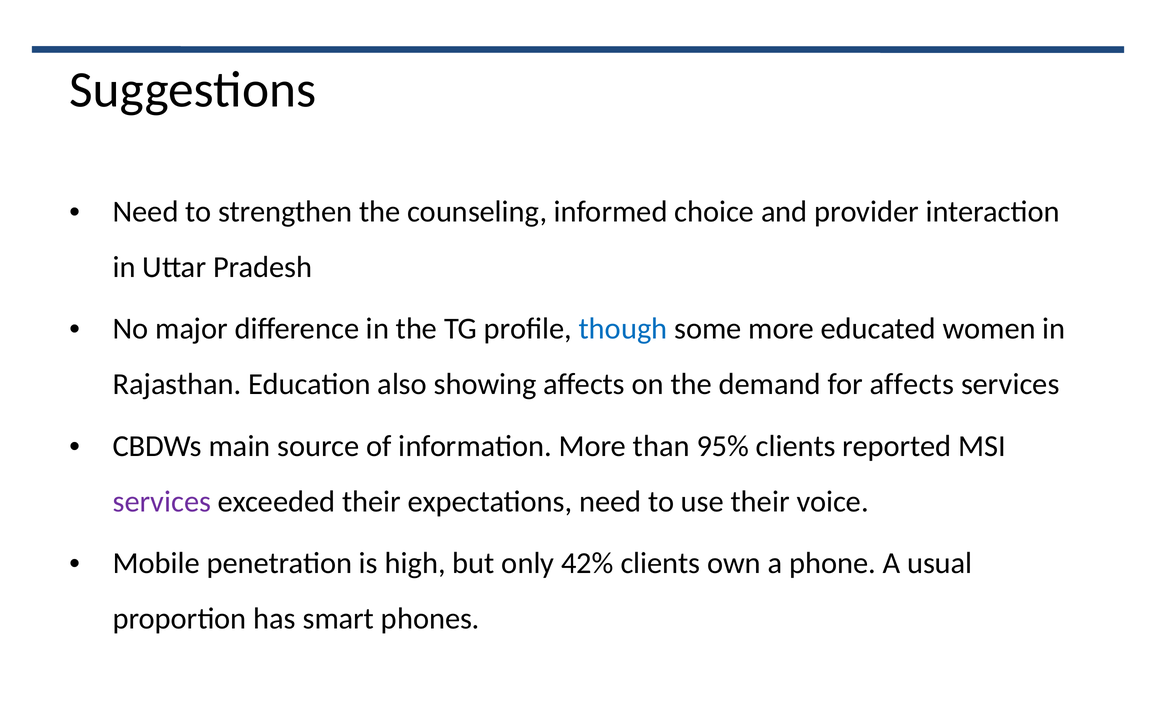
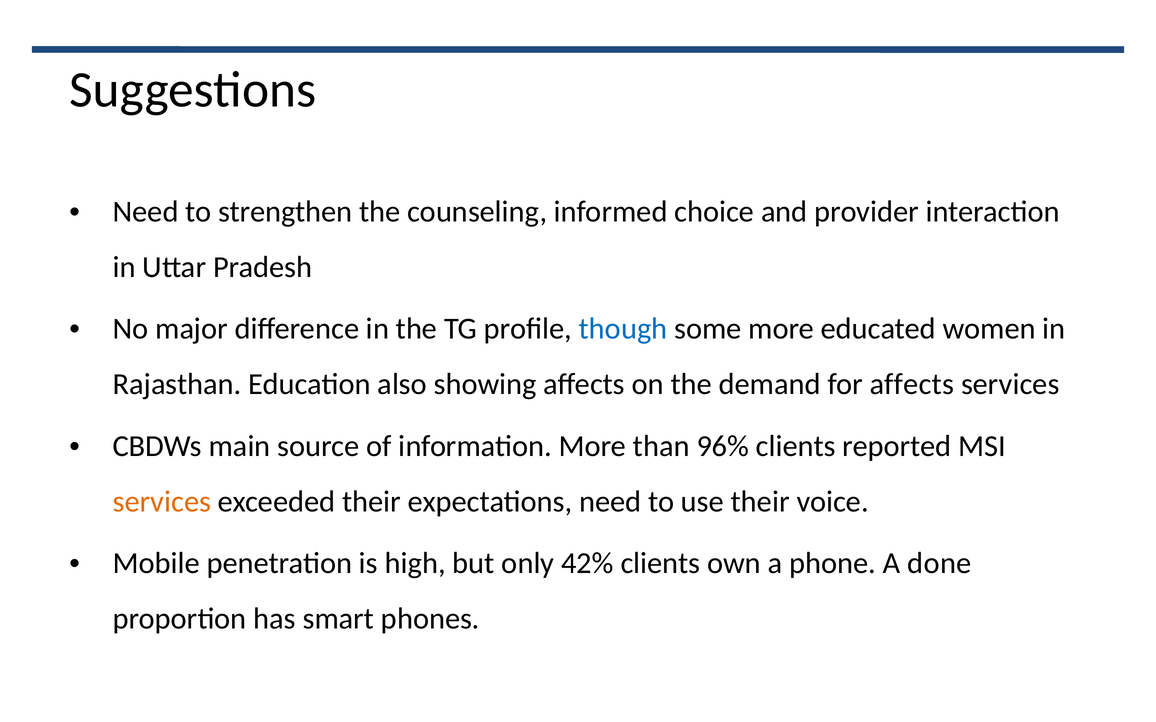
95%: 95% -> 96% (723, 446)
services colour: purple -> orange (162, 502)
usual: usual -> done (939, 564)
